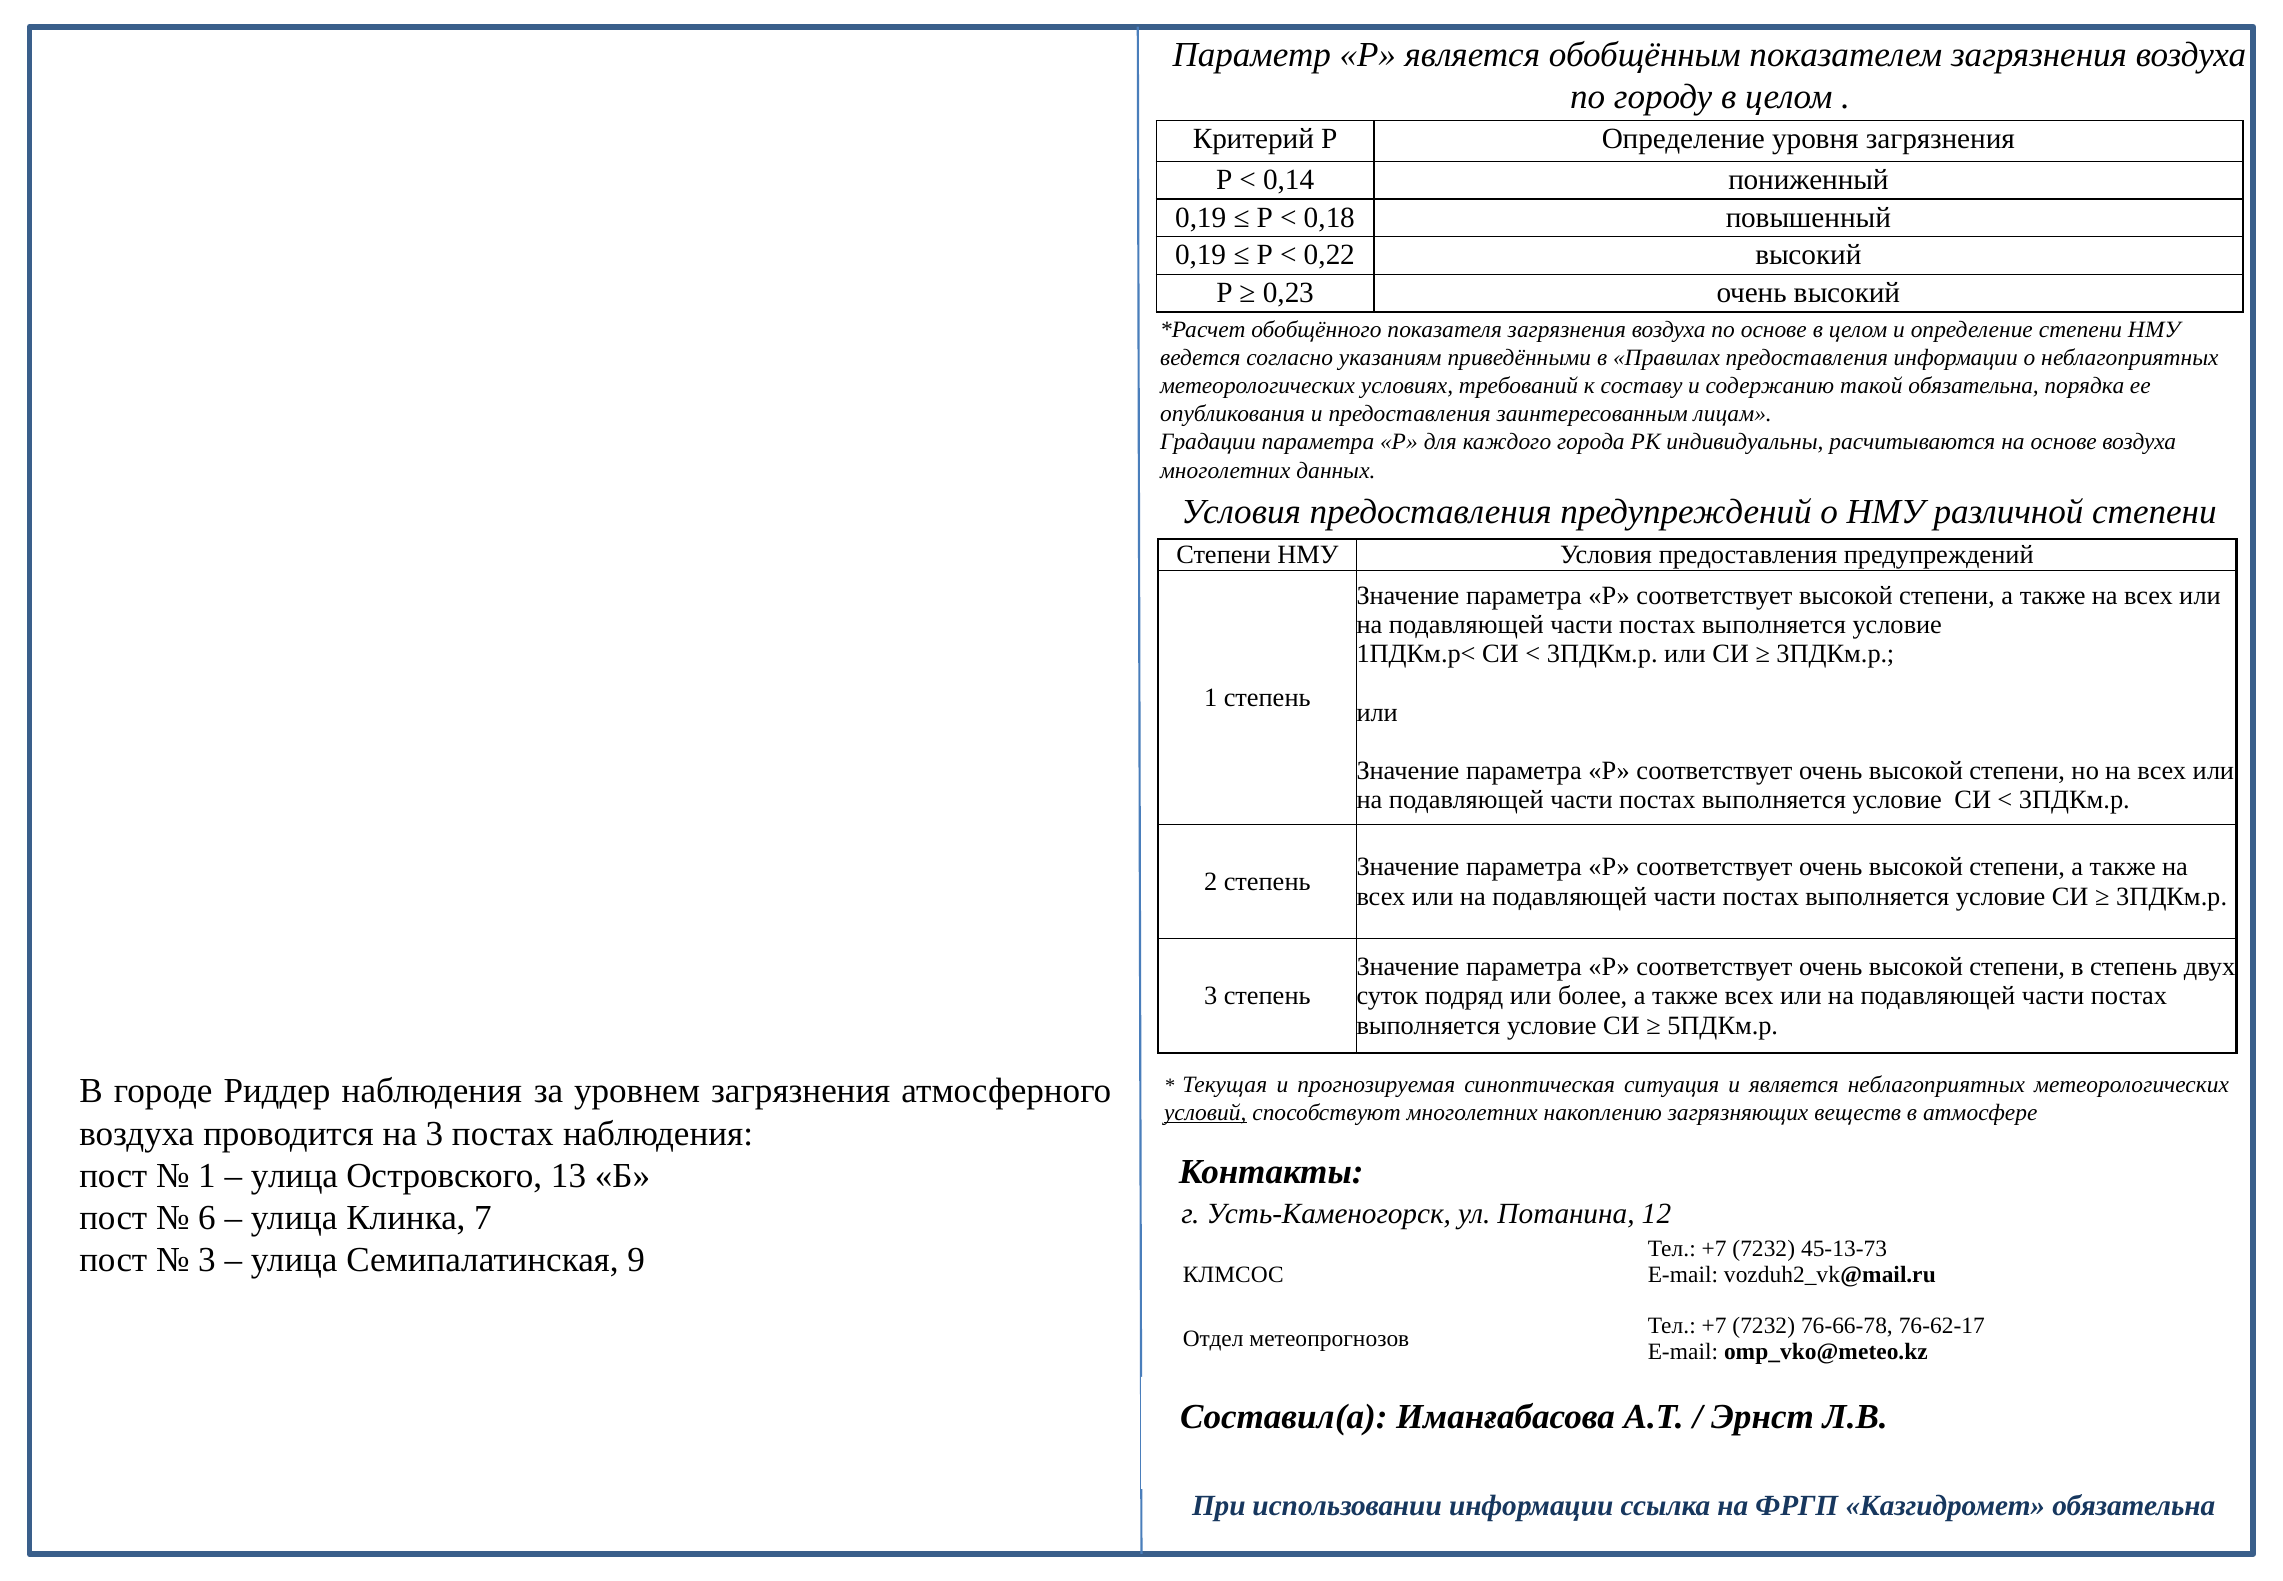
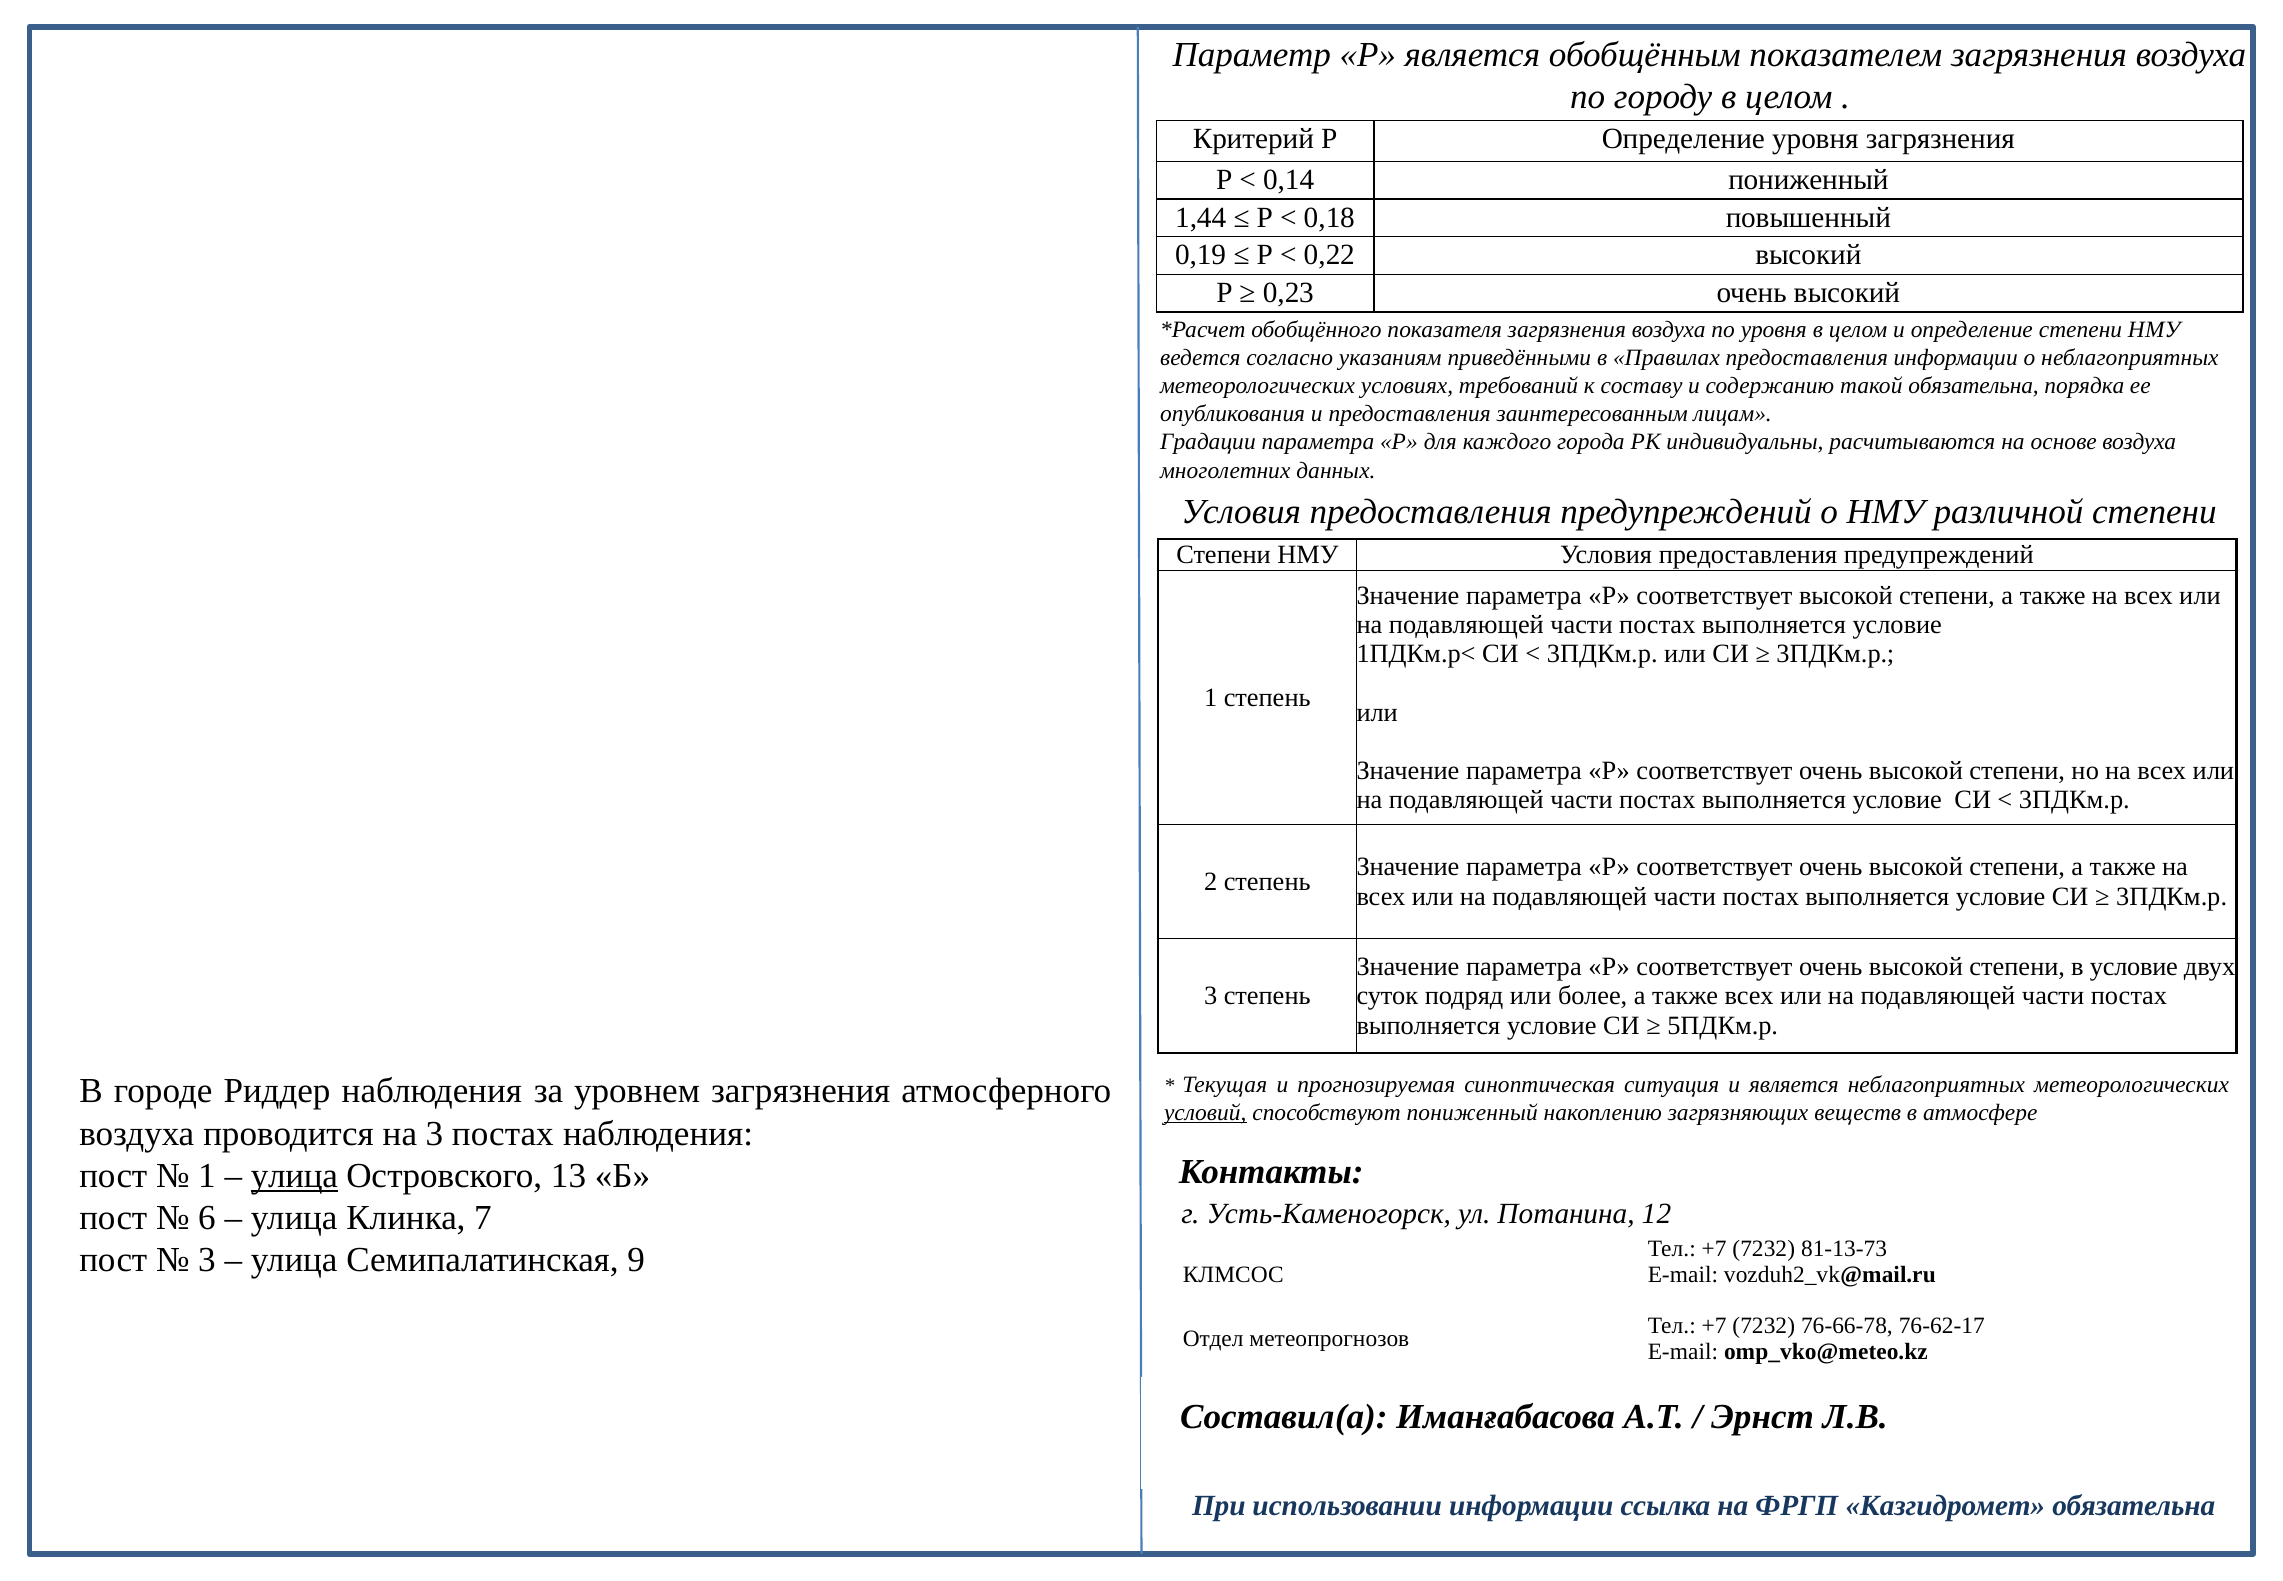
0,19: 0,19 -> 1,44 (1201, 217)
по основе: основе -> уровня (1774, 330)
в степень: степень -> условие (2134, 967)
способствуют многолетних: многолетних -> пониженный (1472, 1112)
улица underline: none -> present (294, 1175)
45-13-73: 45-13-73 -> 81-13-73 (1844, 1248)
